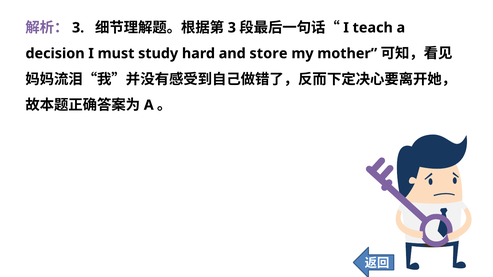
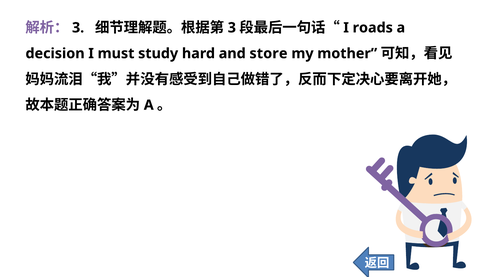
teach: teach -> roads (373, 28)
